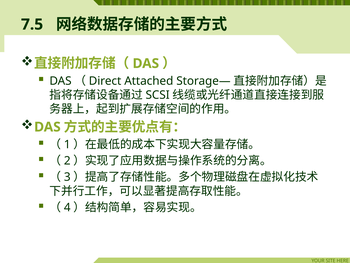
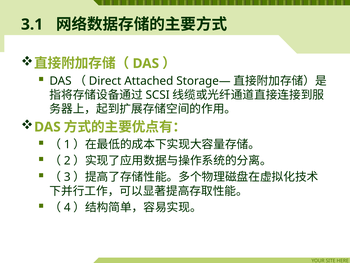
7.5: 7.5 -> 3.1 (32, 24)
